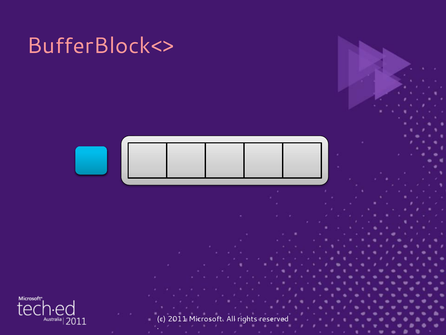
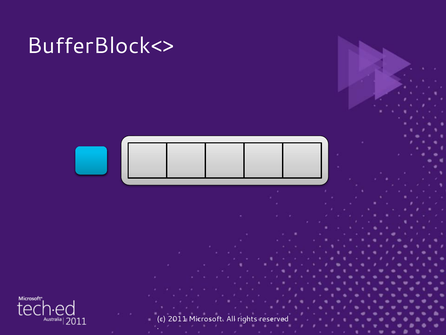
BufferBlock<> colour: pink -> white (101, 46)
